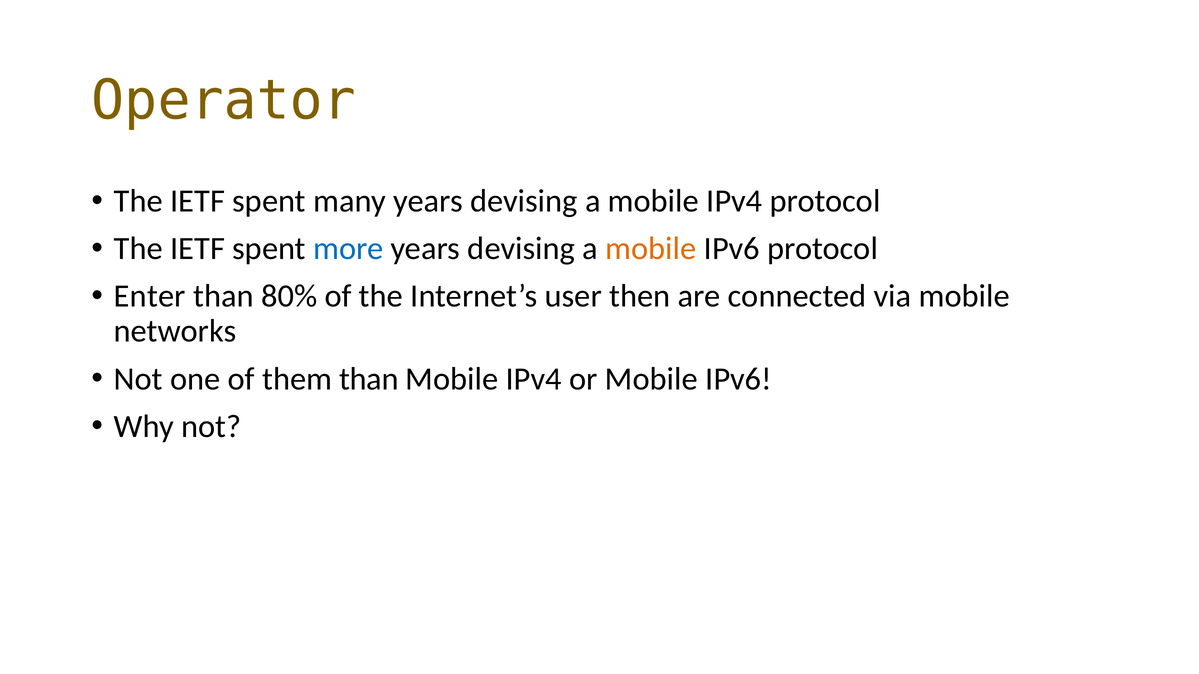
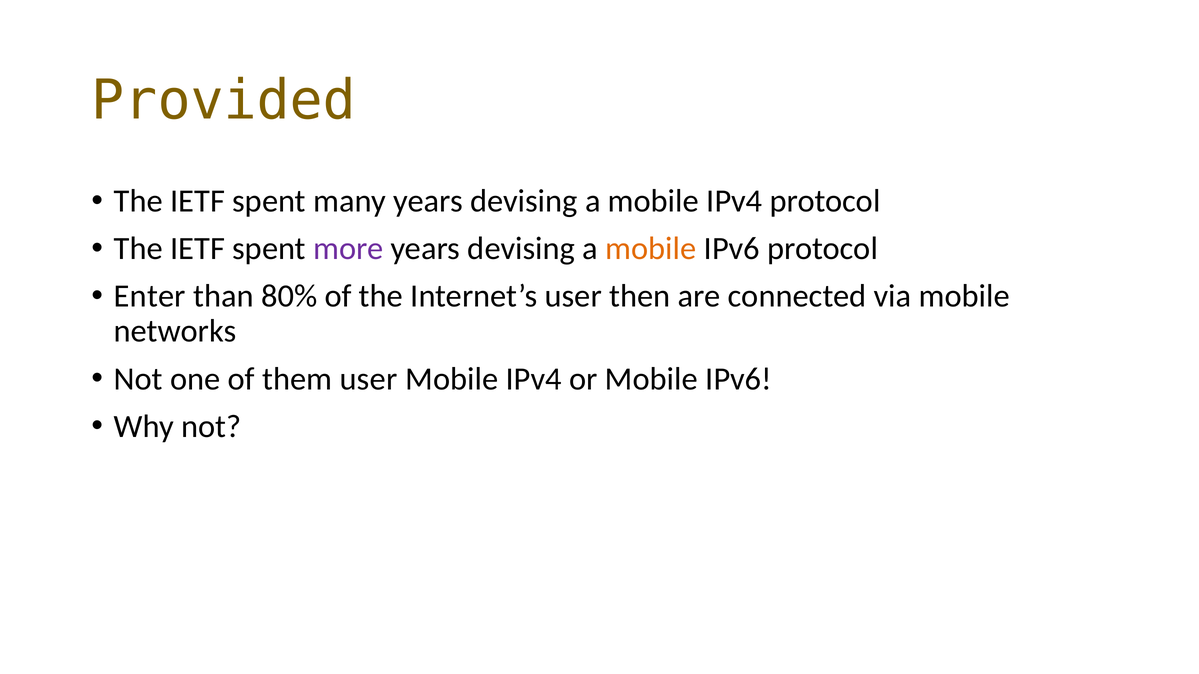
Operator: Operator -> Provided (224, 101)
more colour: blue -> purple (348, 249)
them than: than -> user (369, 379)
